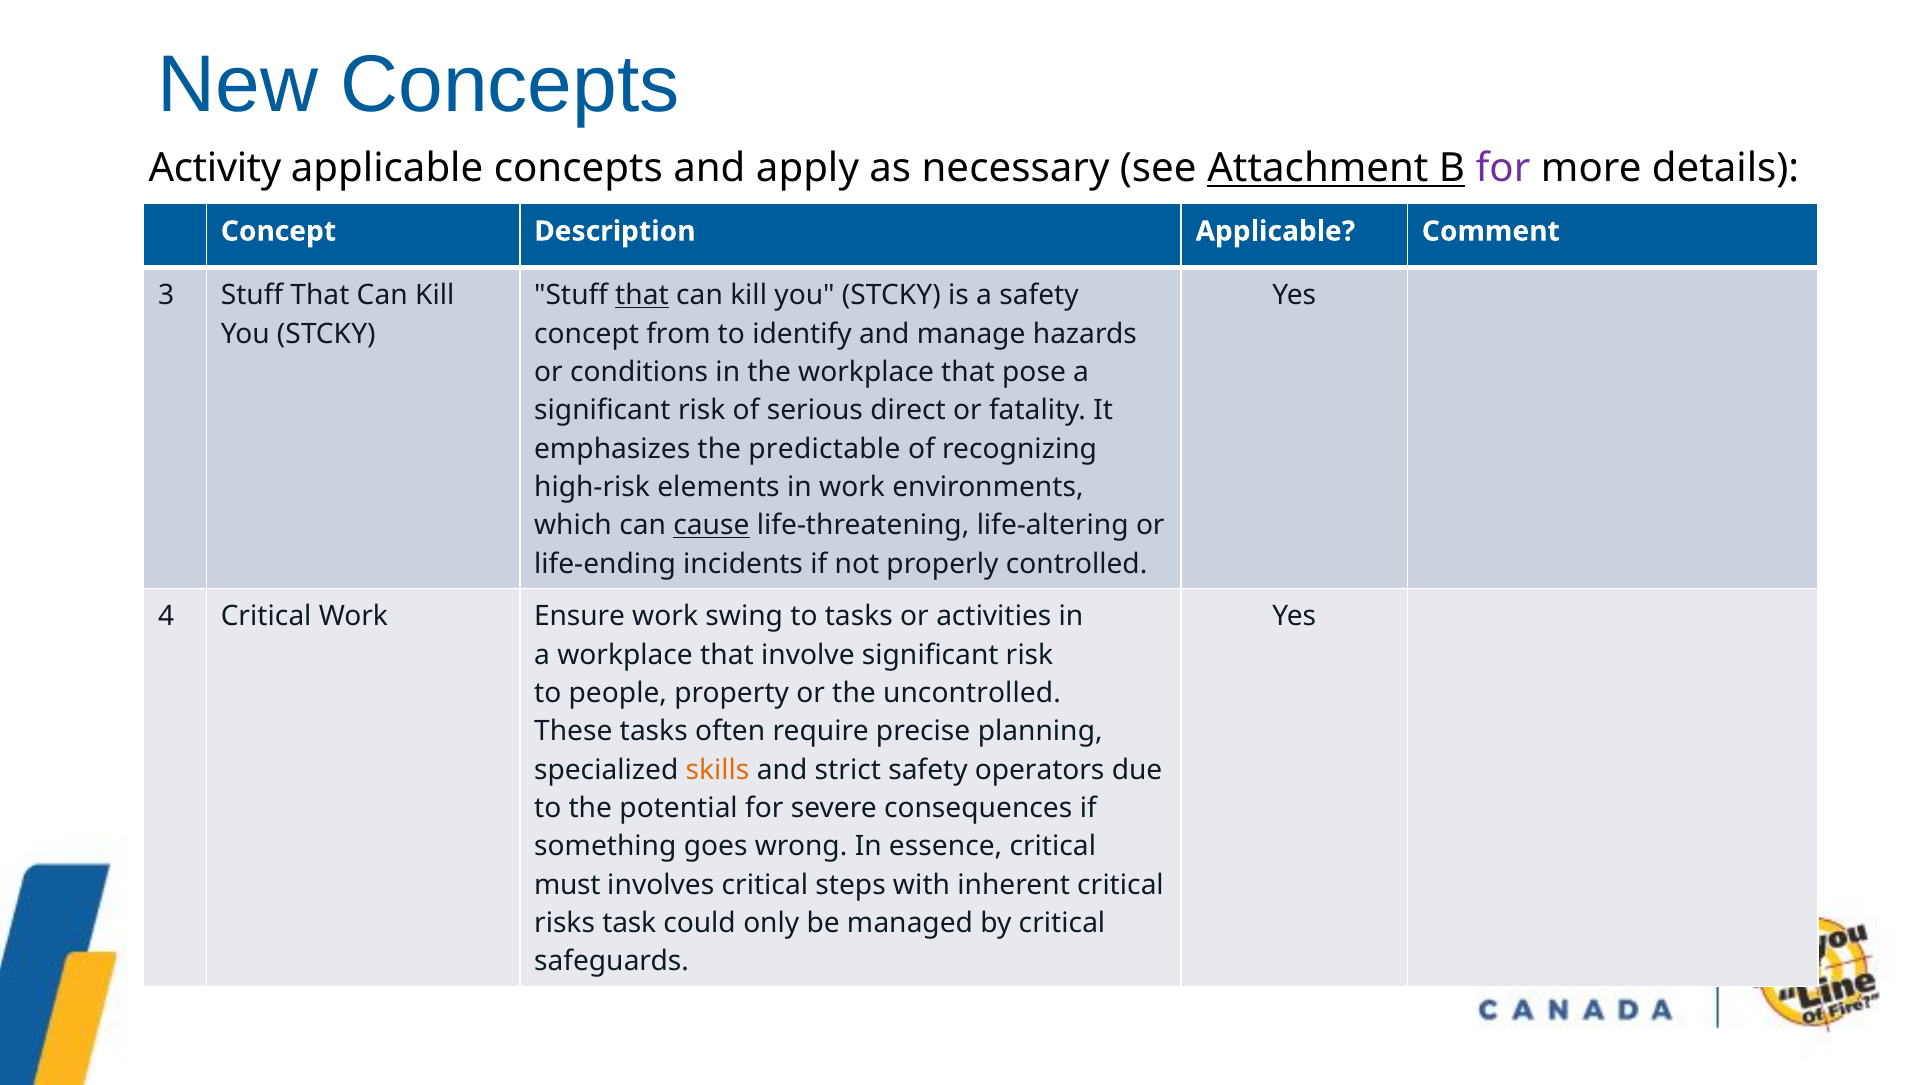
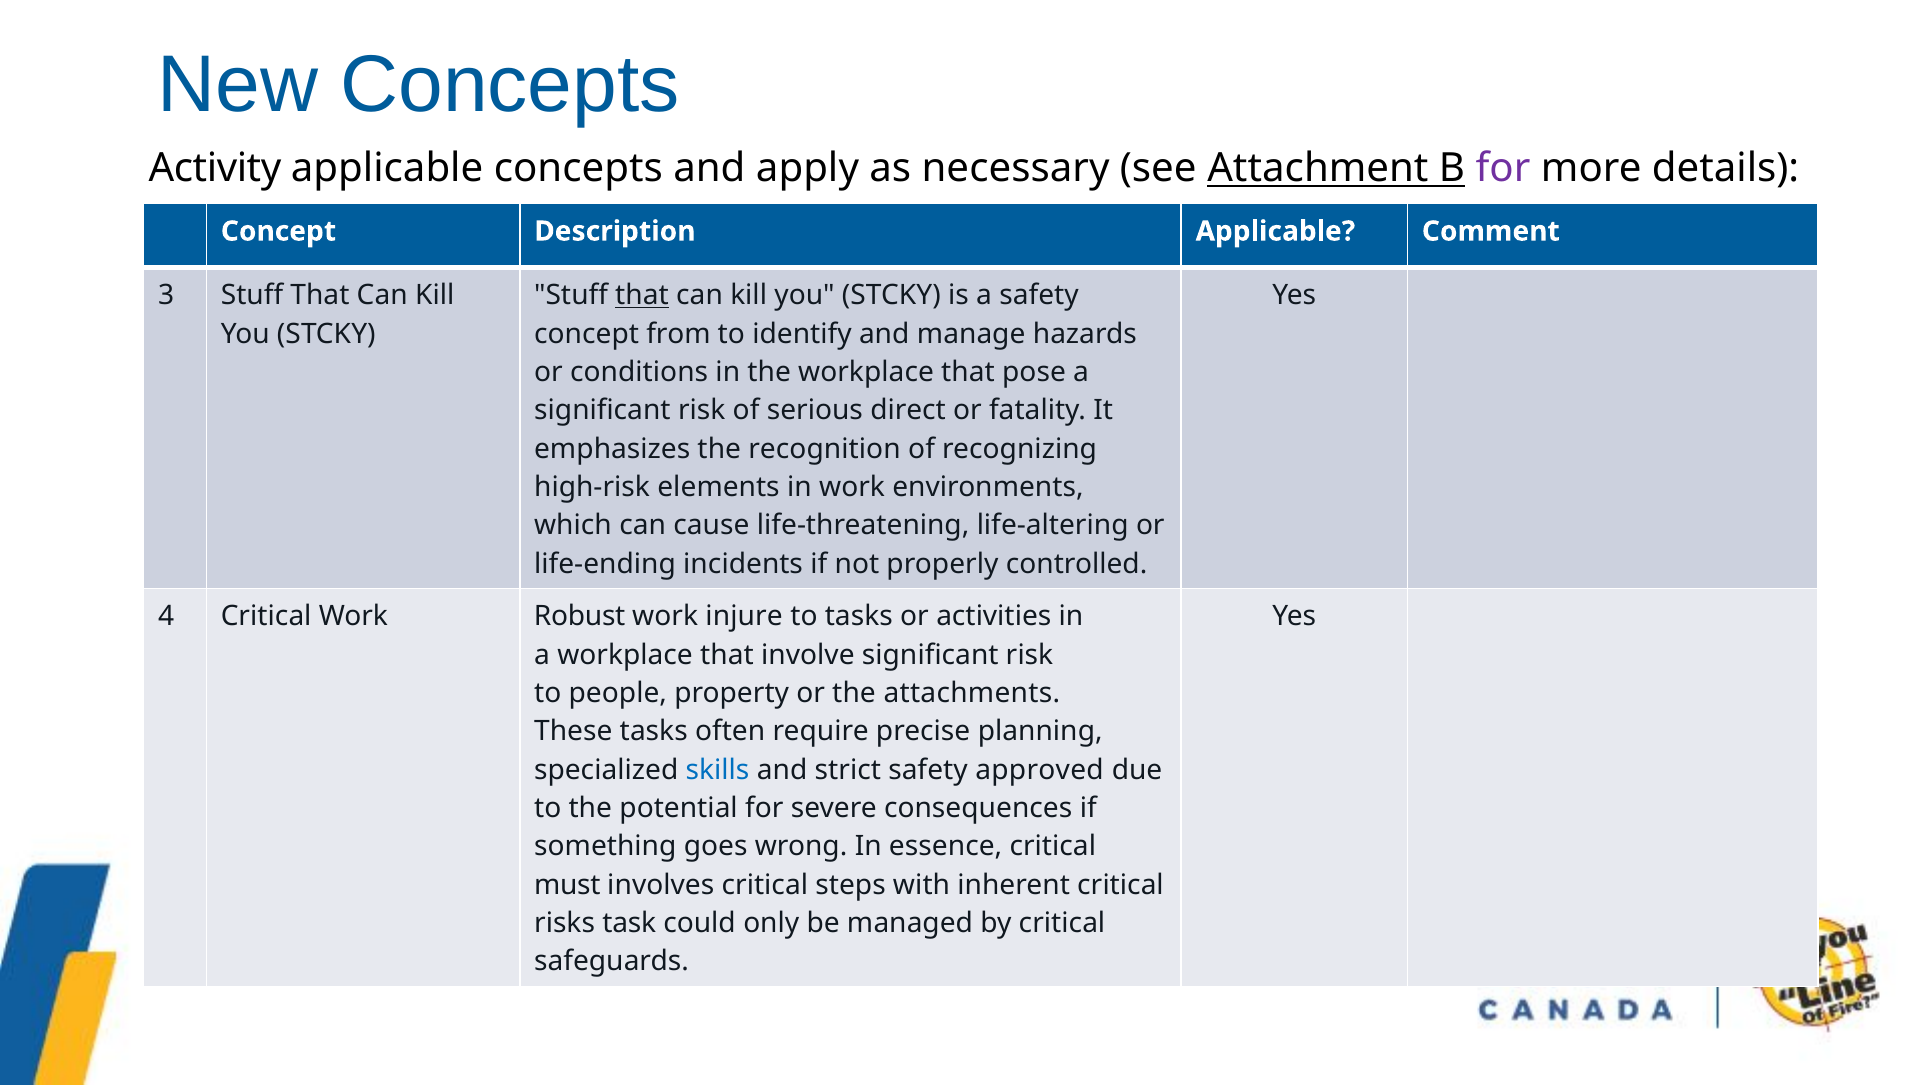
predictable: predictable -> recognition (825, 449)
cause underline: present -> none (711, 525)
Ensure: Ensure -> Robust (580, 616)
swing: swing -> injure (744, 616)
uncontrolled: uncontrolled -> attachments (972, 693)
skills colour: orange -> blue (718, 770)
operators: operators -> approved (1039, 770)
